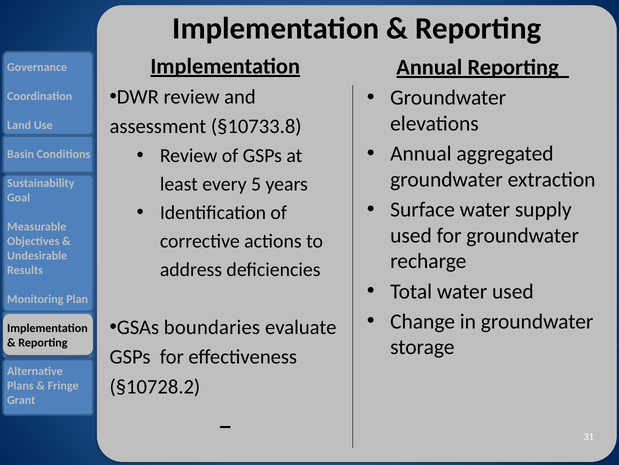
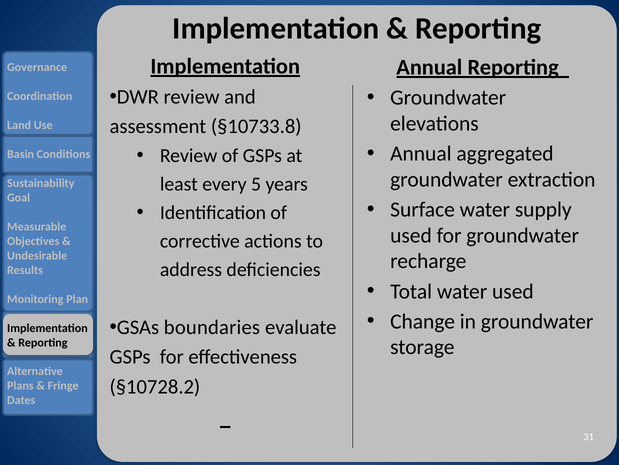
Grant: Grant -> Dates (21, 400)
